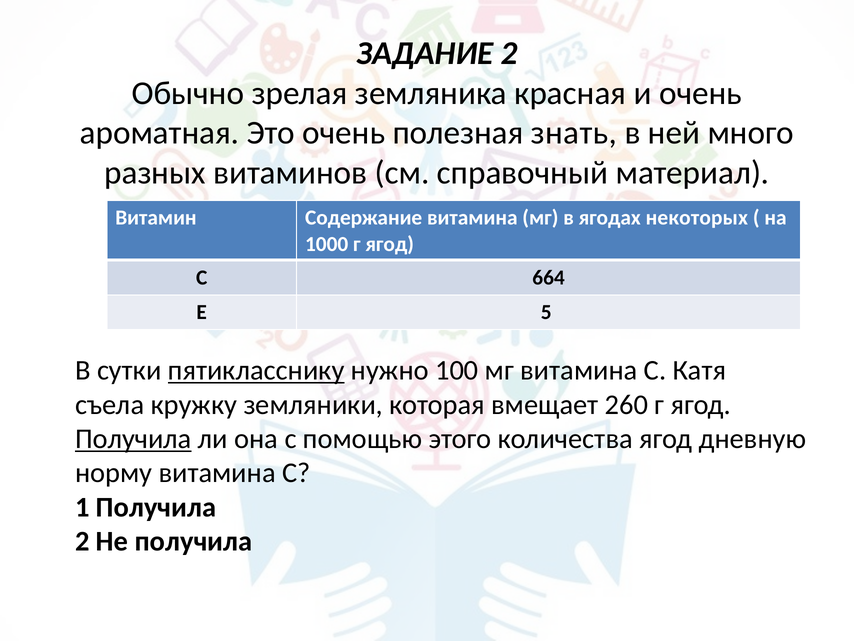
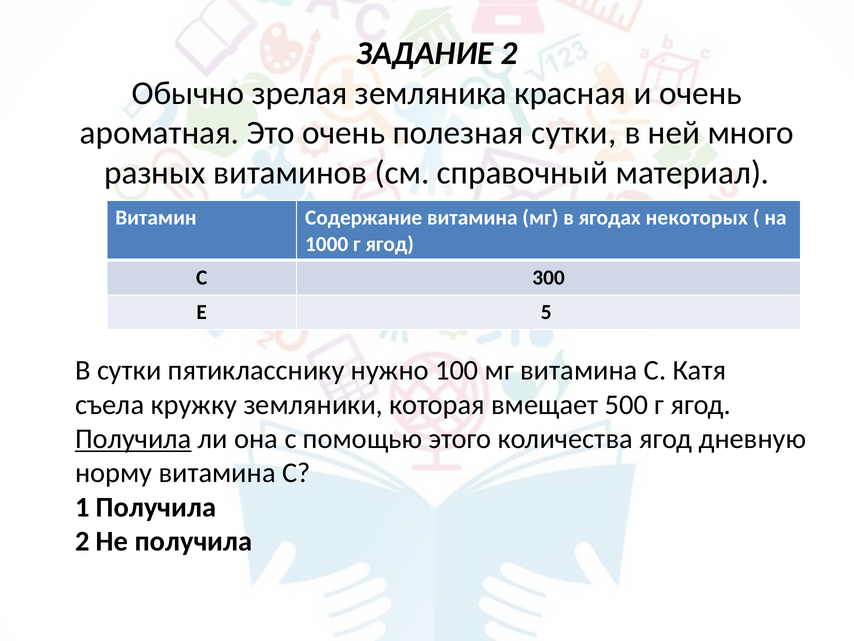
полезная знать: знать -> сутки (574, 133)
664: 664 -> 300 (549, 278)
пятикласснику underline: present -> none (256, 370)
260: 260 -> 500 (626, 404)
